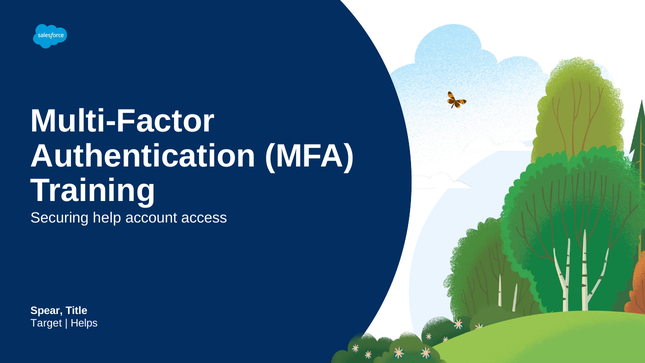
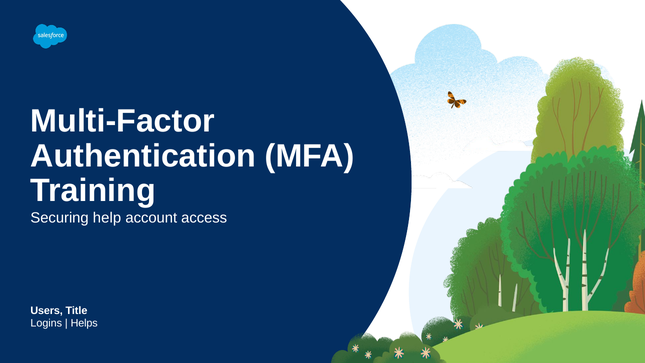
Spear: Spear -> Users (47, 310)
Target: Target -> Logins (46, 323)
